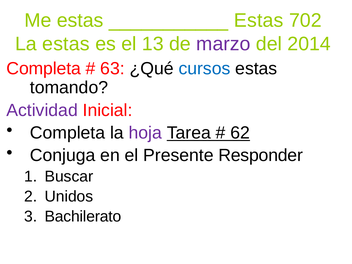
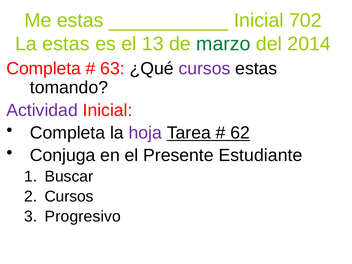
Estas: Estas -> Inicial (259, 20)
marzo colour: purple -> green (223, 44)
cursos colour: blue -> purple (204, 69)
Responder: Responder -> Estudiante (260, 155)
Unidos: Unidos -> Cursos (69, 196)
Bachilerato: Bachilerato -> Progresivo (83, 216)
